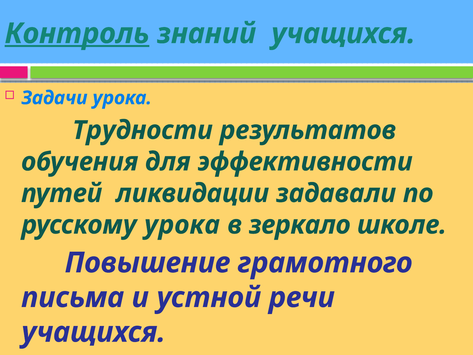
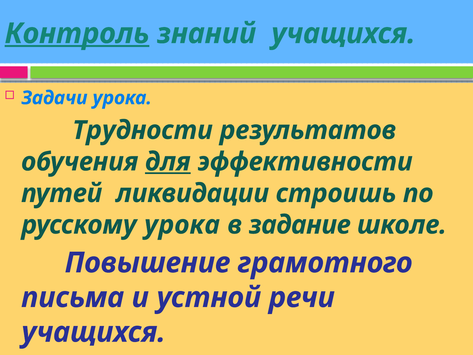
для underline: none -> present (168, 162)
задавали: задавали -> строишь (336, 193)
зеркало: зеркало -> задание (300, 225)
